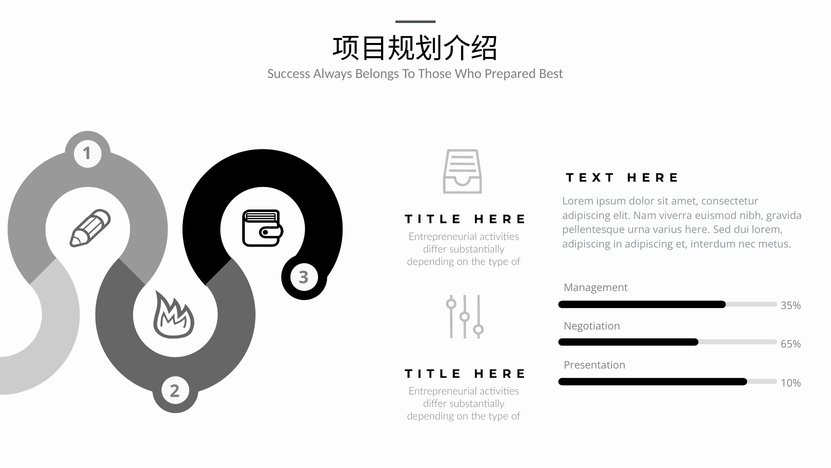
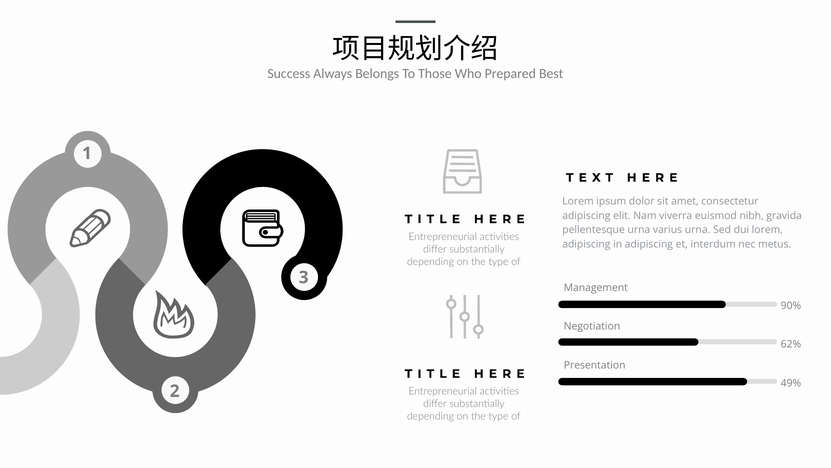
varius here: here -> urna (698, 230)
35%: 35% -> 90% (791, 306)
65%: 65% -> 62% (791, 344)
10%: 10% -> 49% (791, 383)
